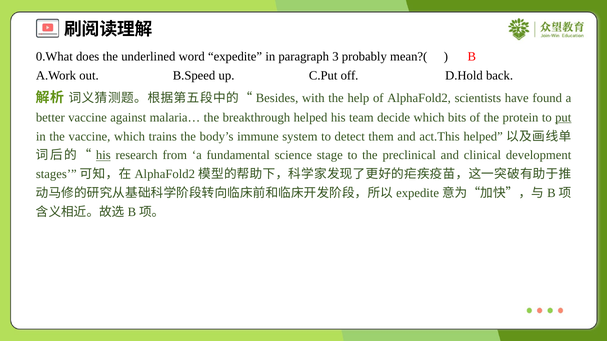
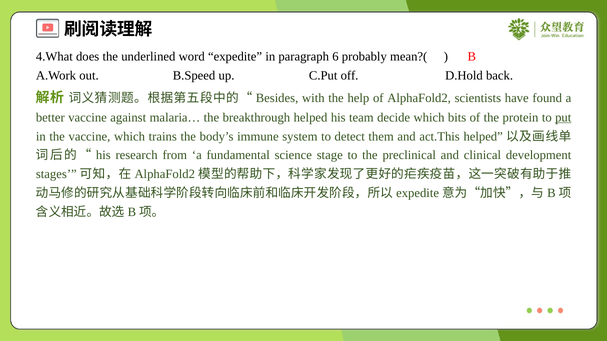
0.What: 0.What -> 4.What (54, 57)
3: 3 -> 6 (335, 57)
his underline: present -> none (103, 156)
